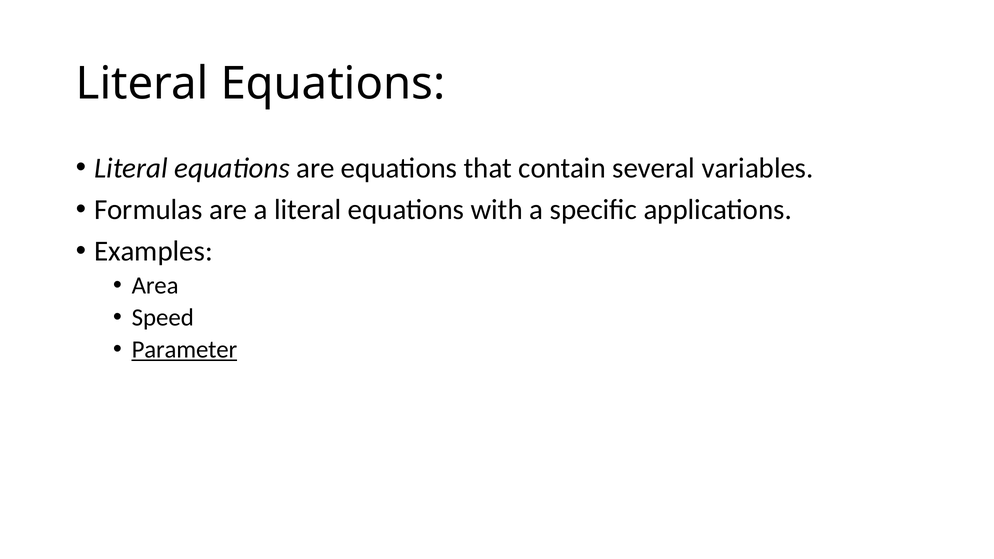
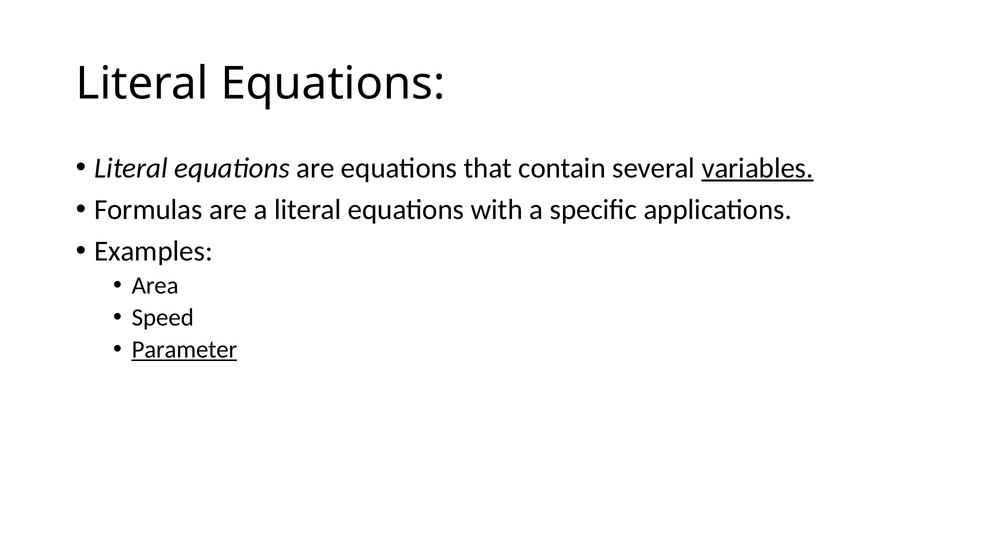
variables underline: none -> present (758, 168)
